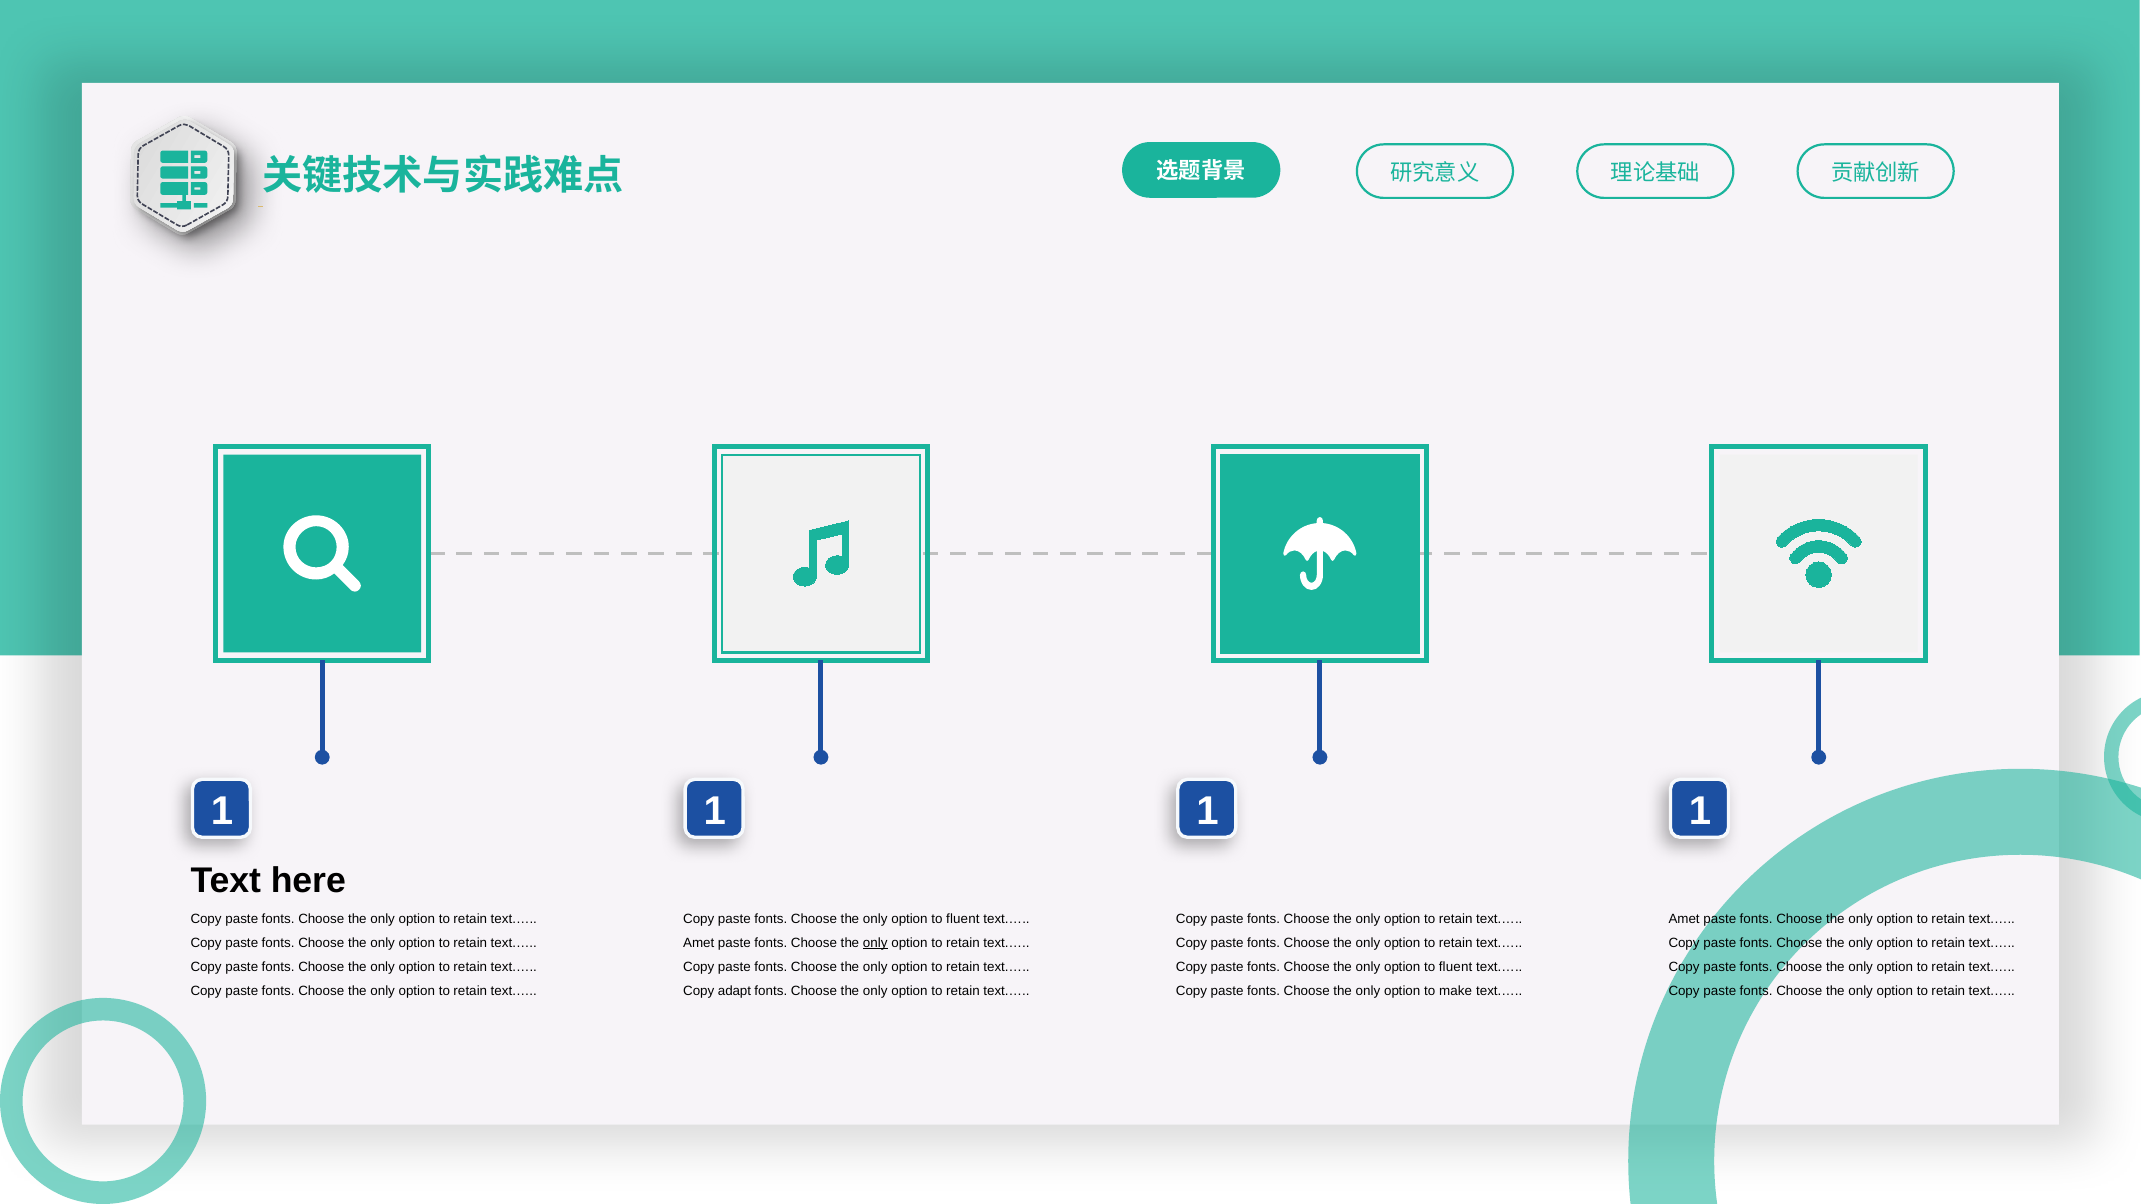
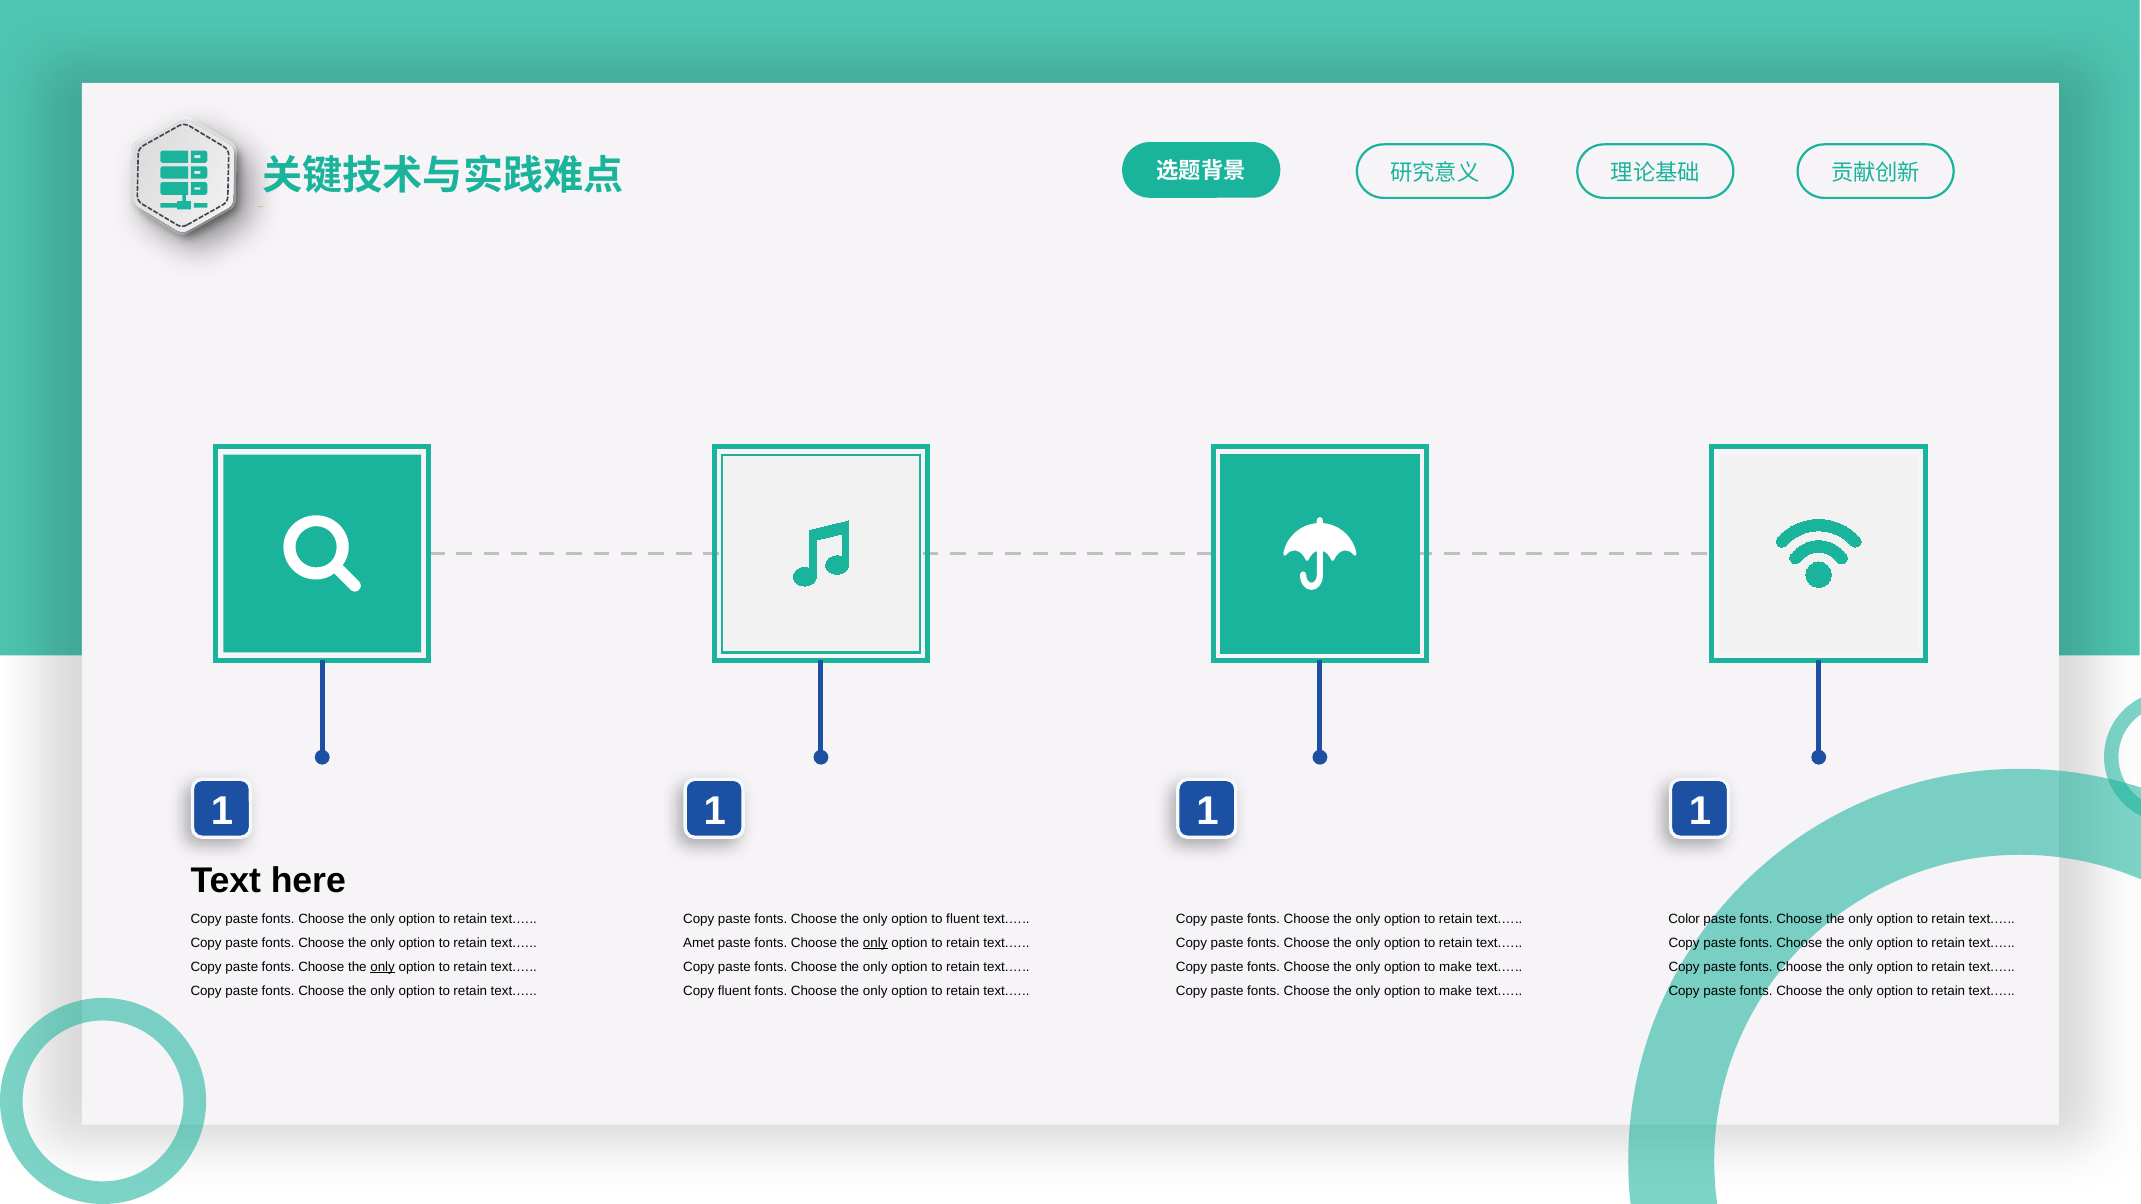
Amet: Amet -> Color (1684, 919)
only underline: none -> present (383, 967)
fluent: fluent -> make (1456, 967)
Copy adapt: adapt -> fluent (734, 991)
